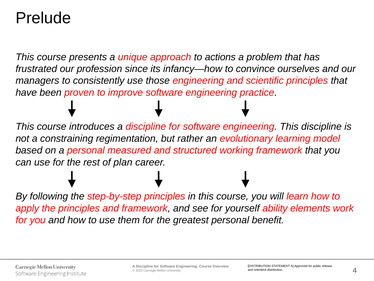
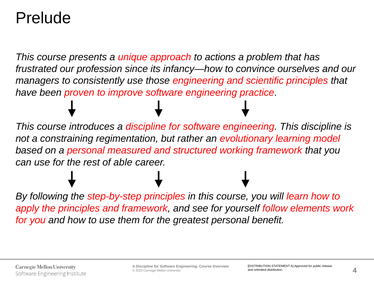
plan: plan -> able (123, 162)
ability: ability -> follow (275, 208)
